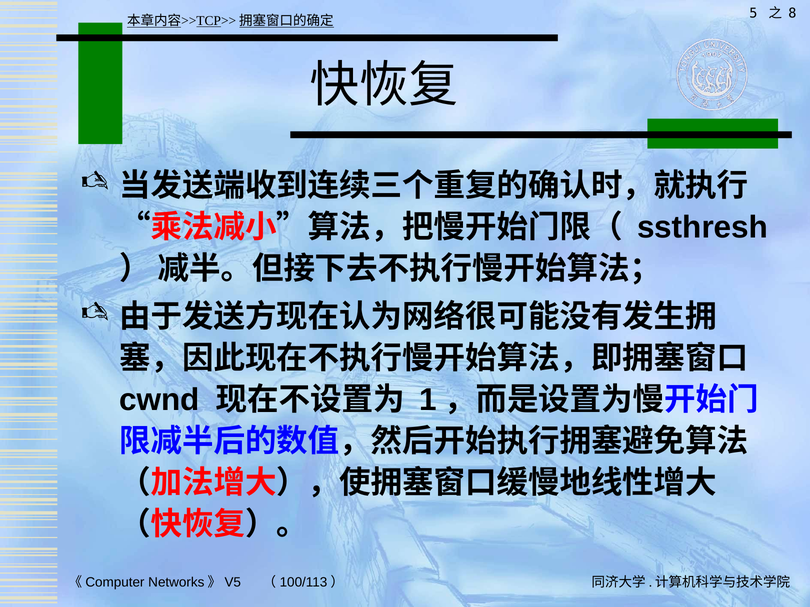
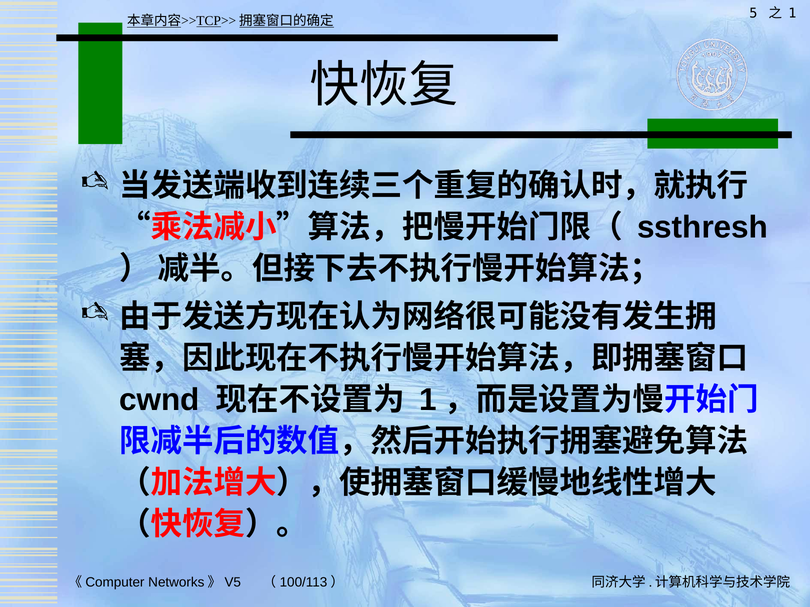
8: 8 -> 1 (792, 13)
